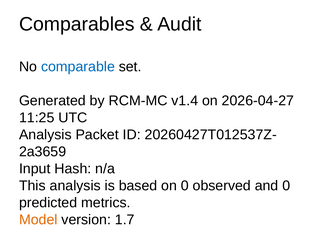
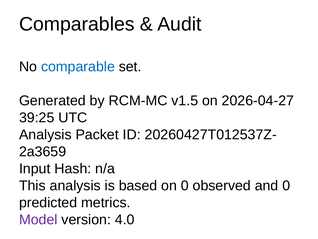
v1.4: v1.4 -> v1.5 (185, 101)
11:25: 11:25 -> 39:25 (37, 118)
Model colour: orange -> purple (38, 219)
1.7: 1.7 -> 4.0 (125, 219)
